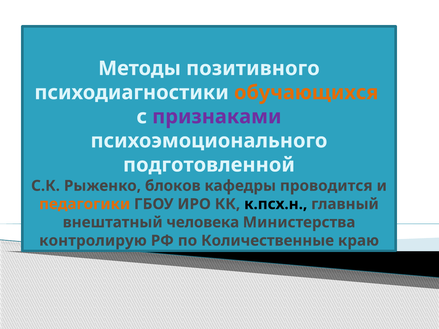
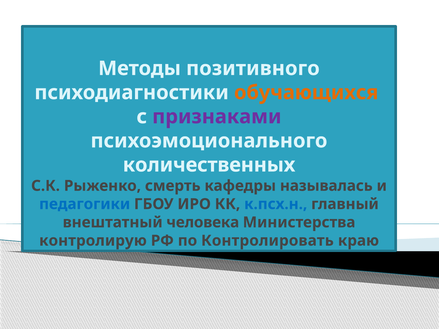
подготовленной: подготовленной -> количественных (209, 165)
блоков: блоков -> смерть (173, 186)
проводится: проводится -> называлась (326, 186)
педагогики colour: orange -> blue (85, 204)
к.псх.н colour: black -> blue (276, 204)
Количественные: Количественные -> Контролировать (267, 241)
